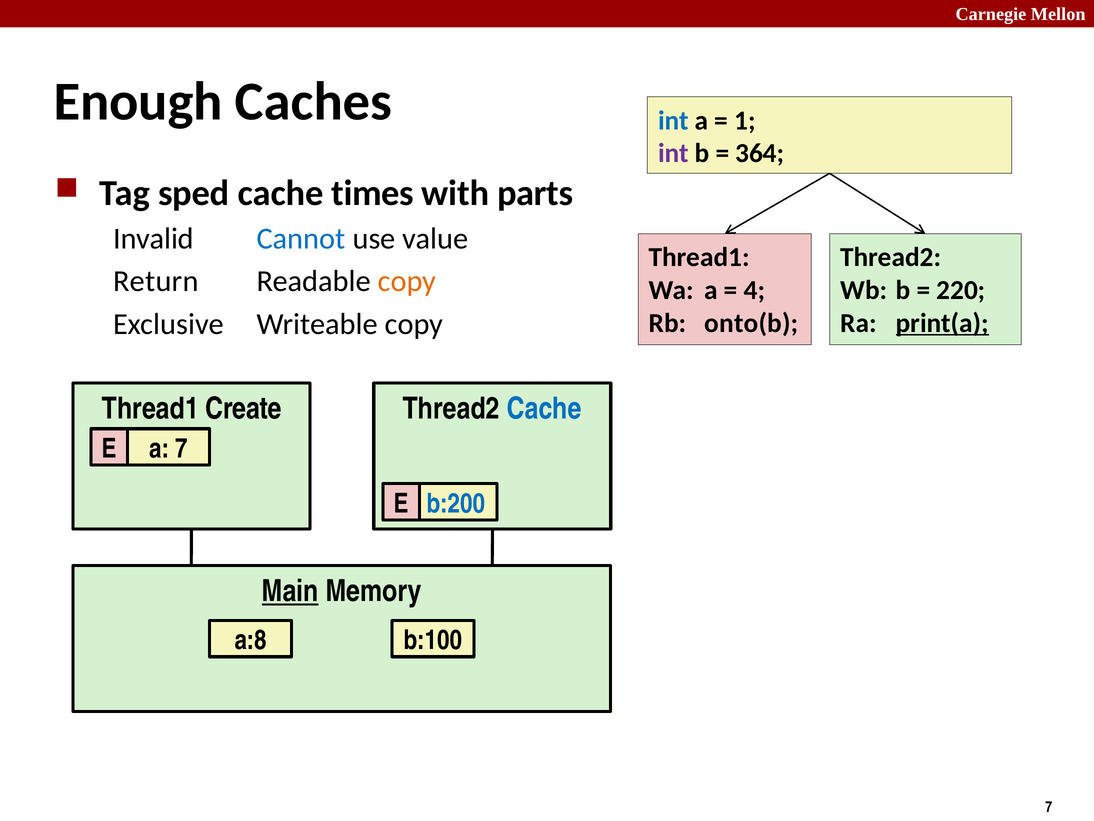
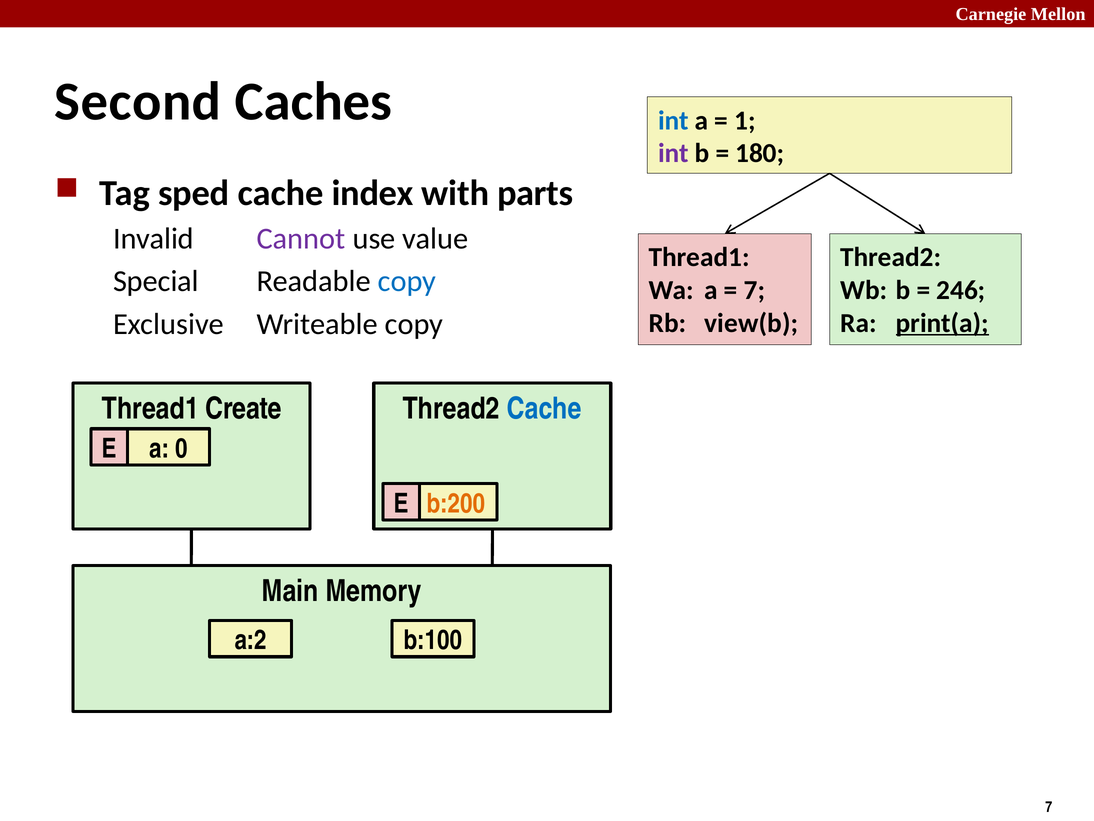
Enough: Enough -> Second (138, 102)
364: 364 -> 180 (760, 153)
times: times -> index (373, 193)
Cannot colour: blue -> purple (301, 239)
Return: Return -> Special (156, 281)
copy colour: orange -> blue (407, 281)
4: 4 -> 7 (754, 290)
220: 220 -> 246 (961, 290)
onto(b: onto(b -> view(b (751, 323)
a 7: 7 -> 0 (182, 449)
b:200 colour: blue -> orange (456, 503)
Main underline: present -> none (290, 591)
a:8: a:8 -> a:2 (251, 640)
